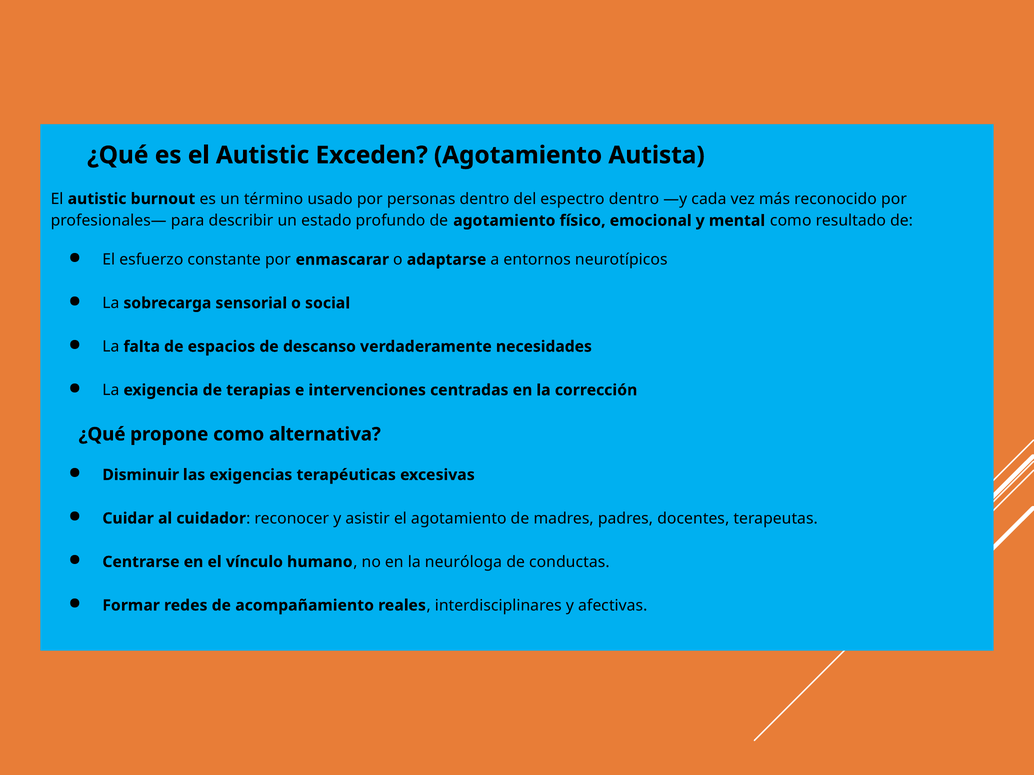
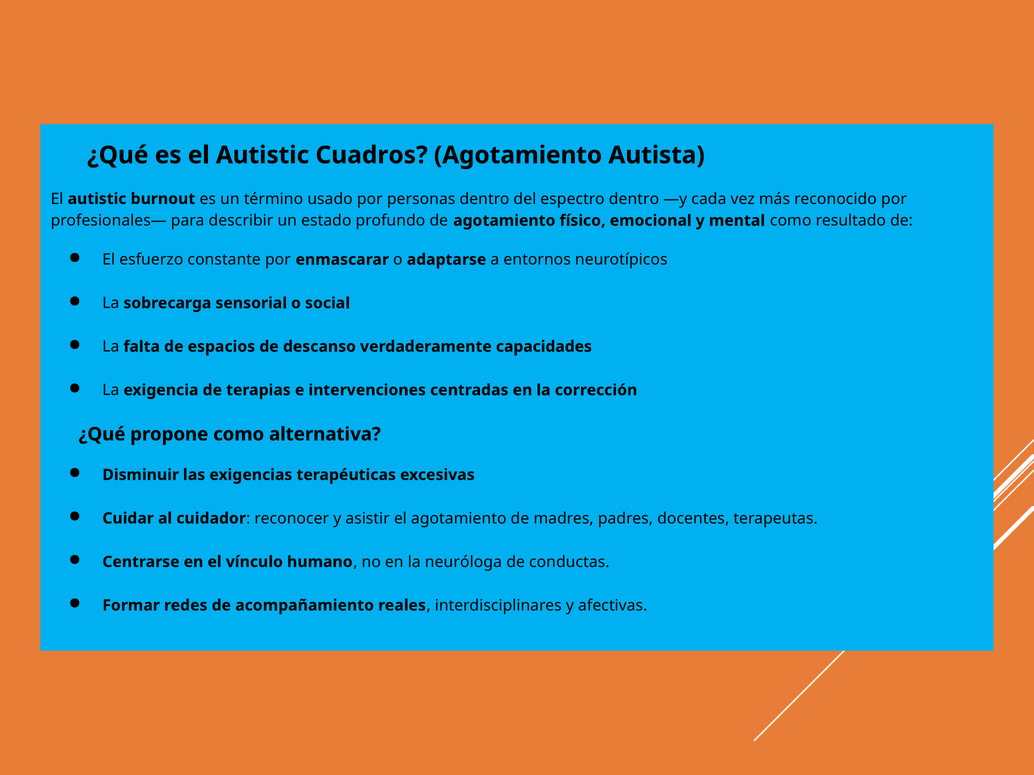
Exceden: Exceden -> Cuadros (372, 155)
necesidades: necesidades -> capacidades (544, 347)
